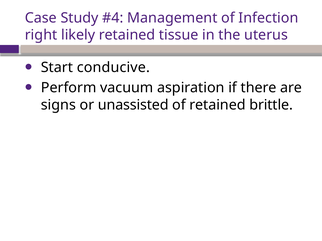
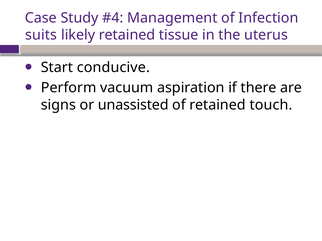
right: right -> suits (41, 35)
brittle: brittle -> touch (271, 105)
